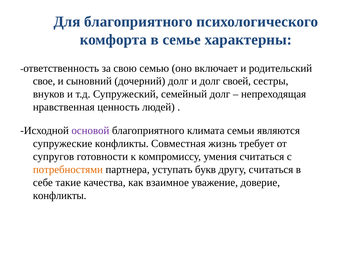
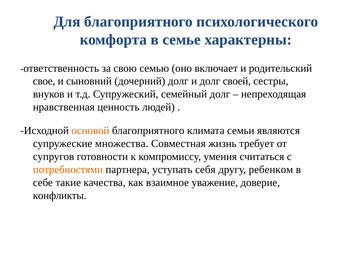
основой colour: purple -> orange (90, 130)
супружеские конфликты: конфликты -> множества (122, 143)
букв: букв -> себя (205, 169)
другу считаться: считаться -> ребенком (271, 169)
